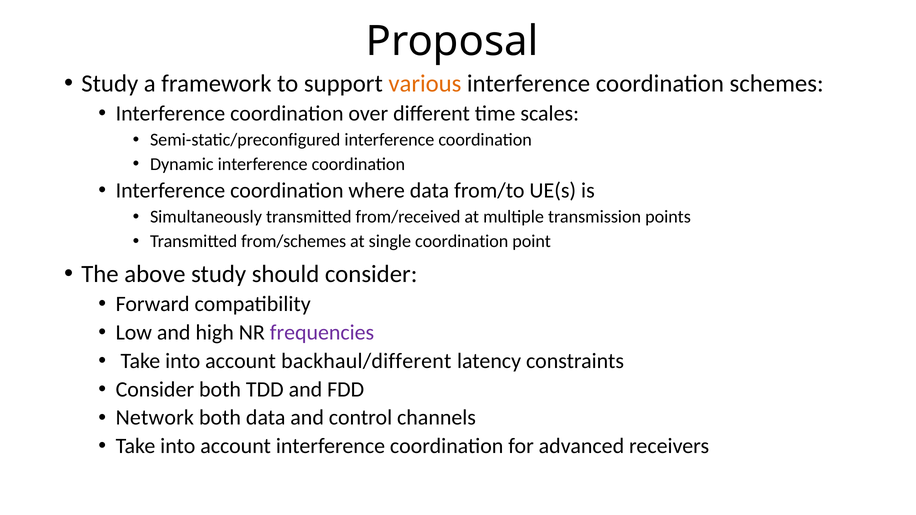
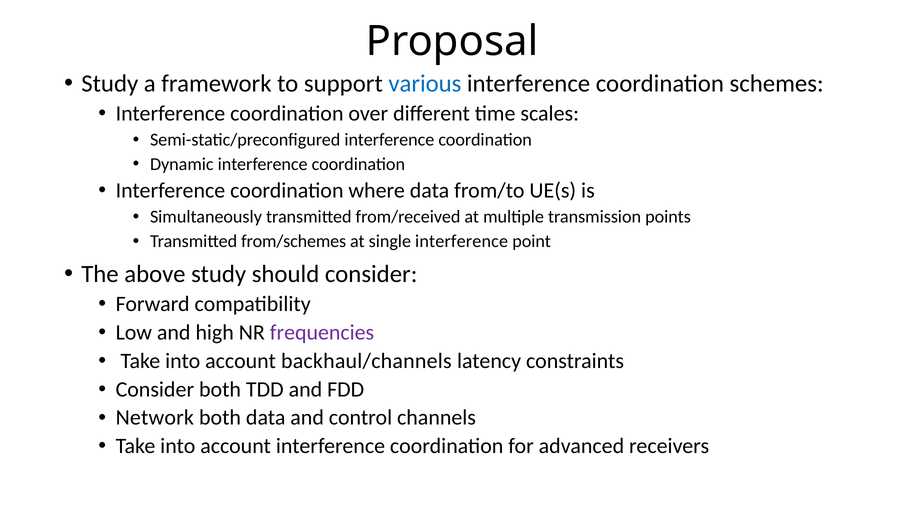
various colour: orange -> blue (425, 84)
single coordination: coordination -> interference (462, 241)
backhaul/different: backhaul/different -> backhaul/channels (366, 361)
